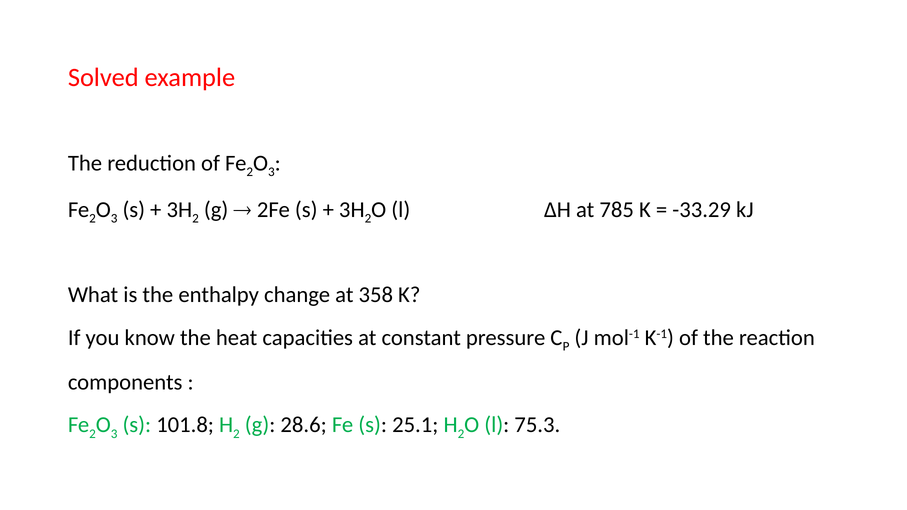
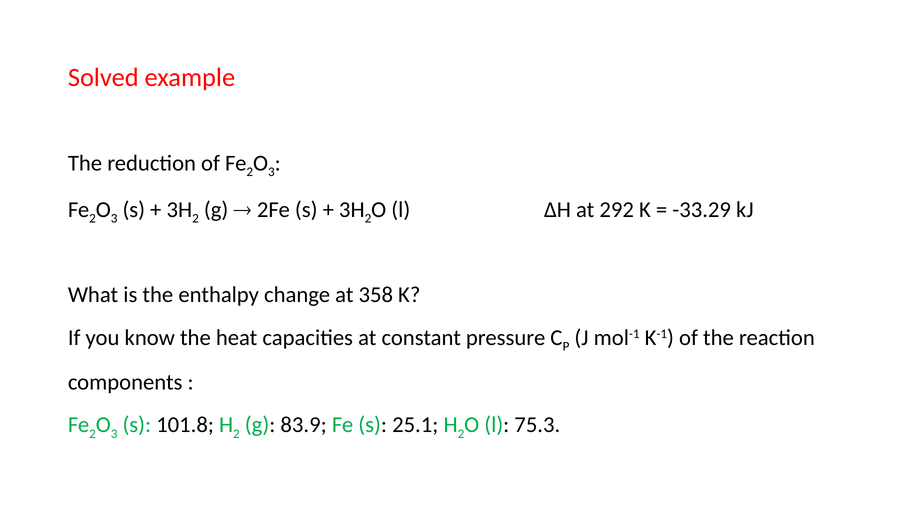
785: 785 -> 292 (617, 210)
28.6: 28.6 -> 83.9 (304, 425)
